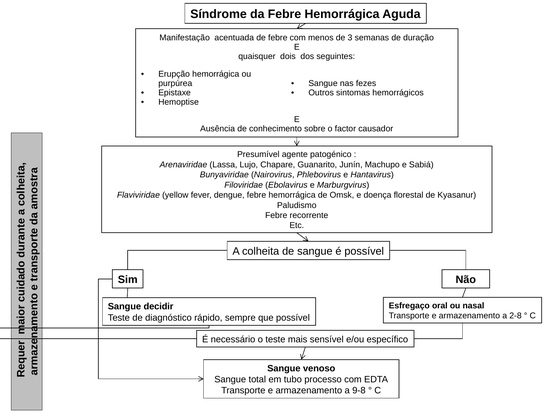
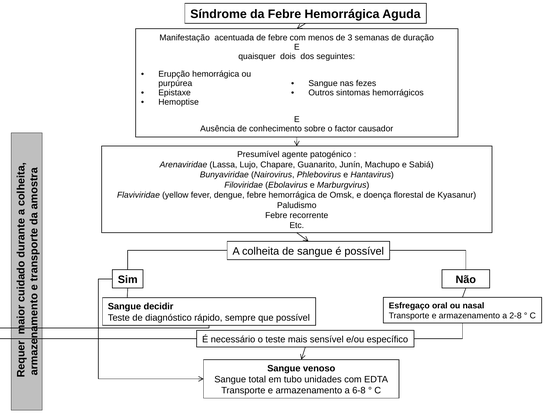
processo: processo -> unidades (323, 379)
9-8: 9-8 -> 6-8 (359, 390)
